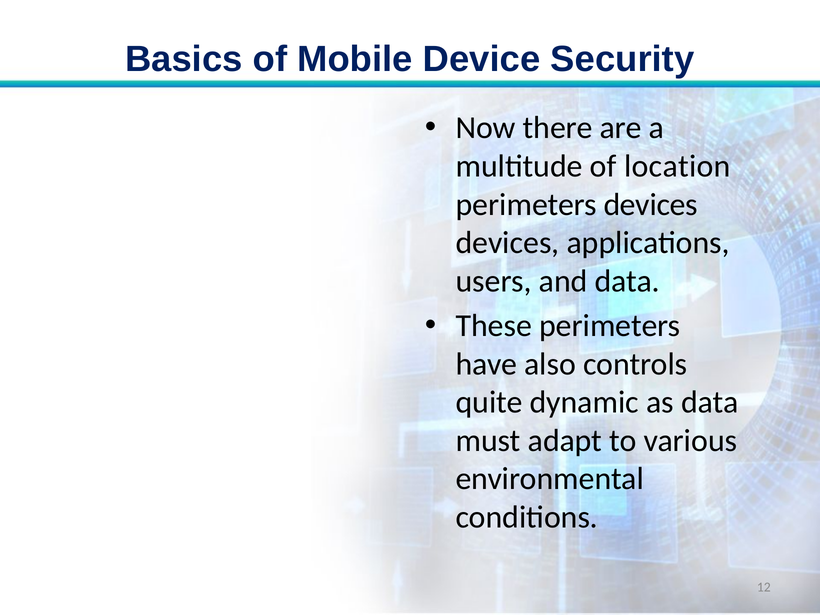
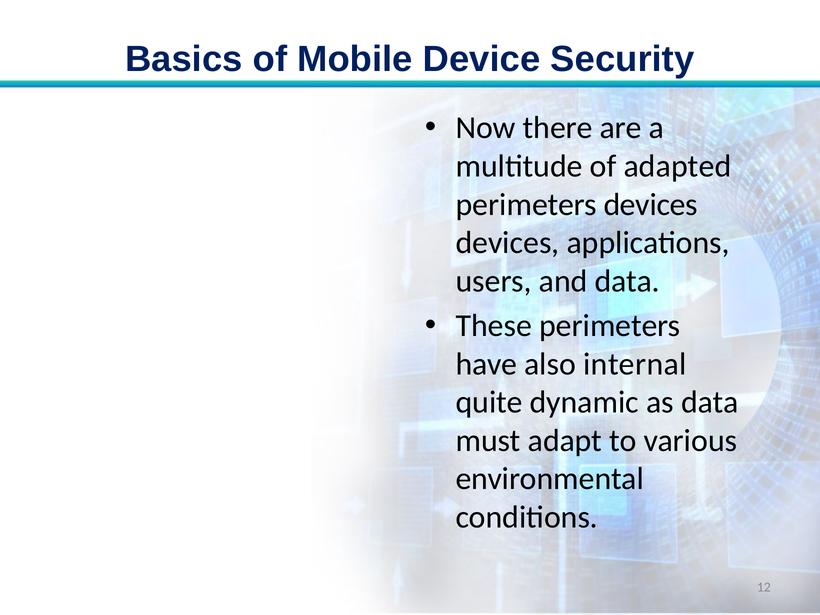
location: location -> adapted (677, 166)
controls: controls -> internal (635, 364)
